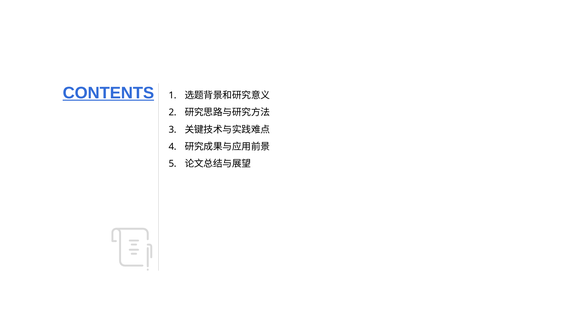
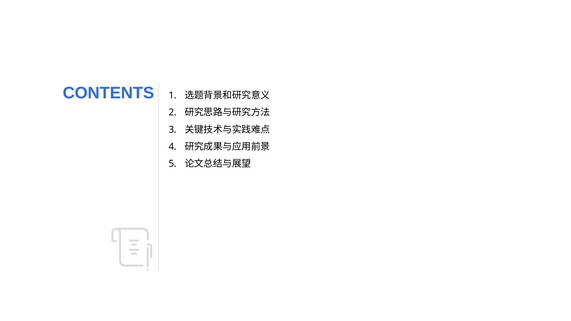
CONTENTS underline: present -> none (108, 93)
